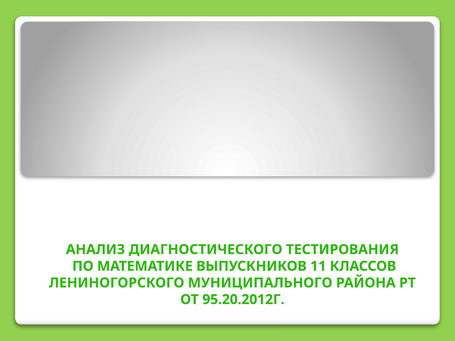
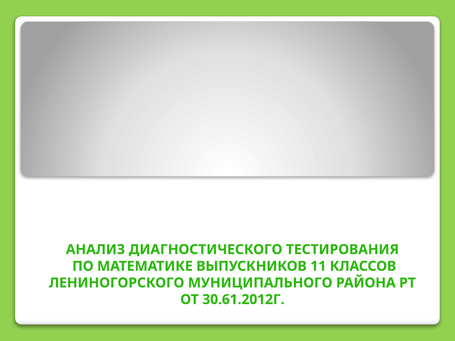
95.20.2012Г: 95.20.2012Г -> 30.61.2012Г (243, 300)
